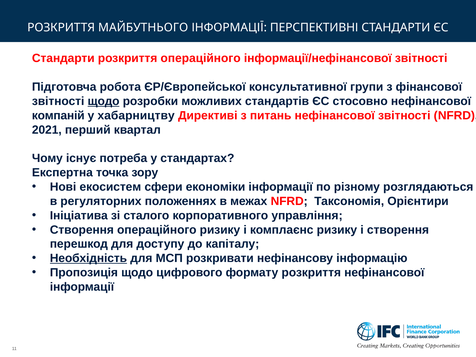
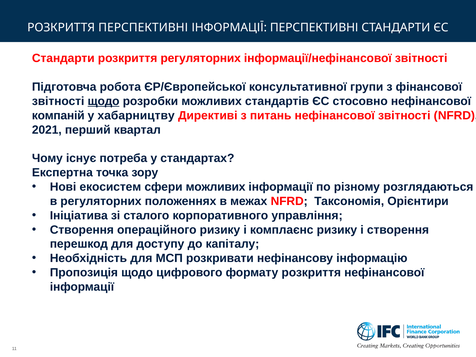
РОЗКРИТТЯ МАЙБУТНЬОГО: МАЙБУТНЬОГО -> ПЕРСПЕКТИВНІ (143, 27)
розкриття операційного: операційного -> регуляторних (201, 58)
сфери економіки: економіки -> можливих (216, 187)
Необхідність underline: present -> none (88, 258)
